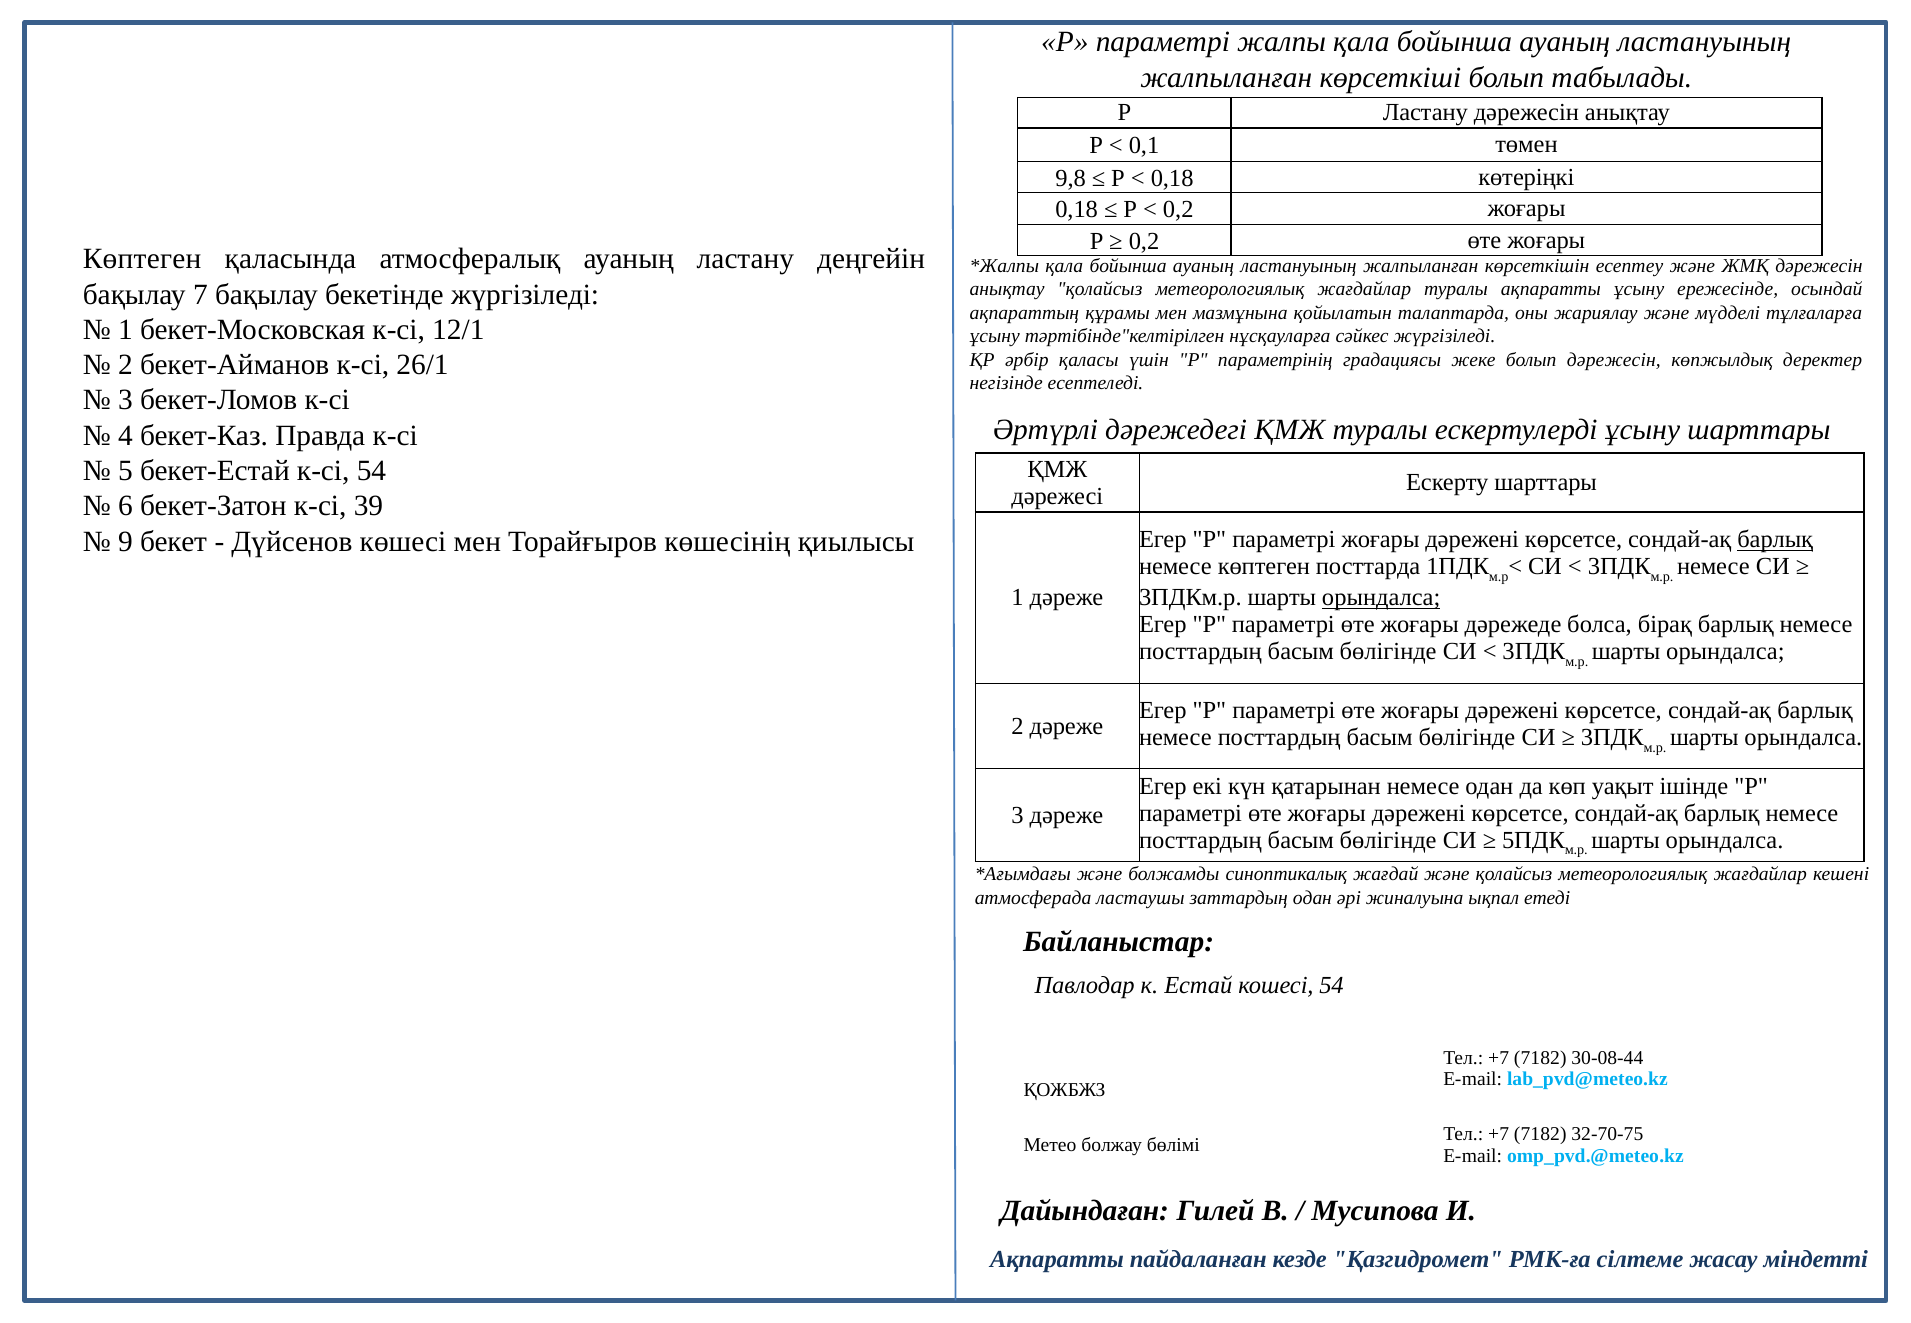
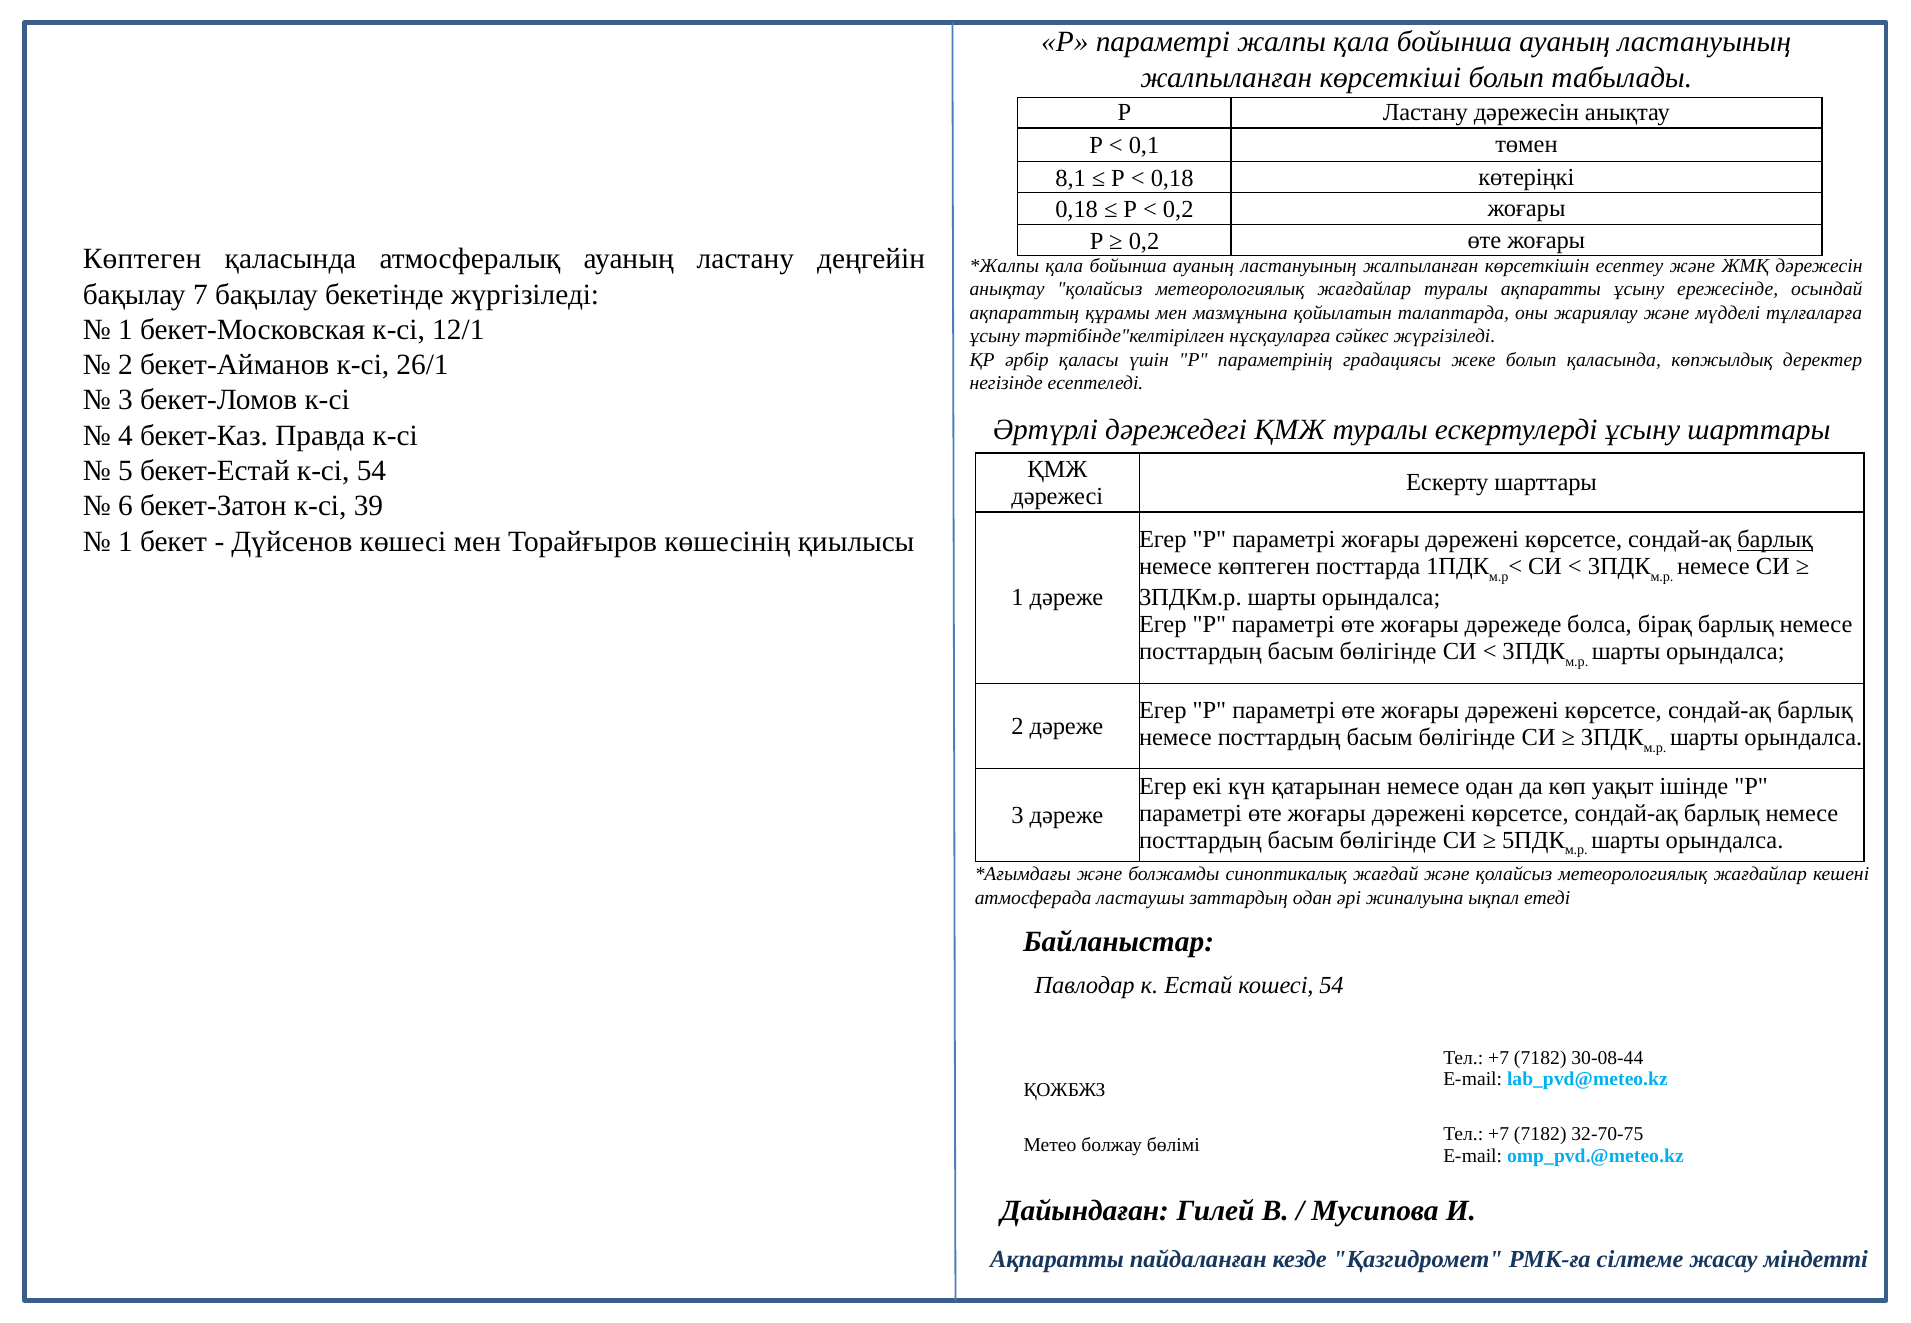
9,8: 9,8 -> 8,1 (1071, 178)
болып дәрежесін: дәрежесін -> қаласында (1614, 360)
9: 9 -> 1 (126, 541)
орындалса underline: present -> none (1381, 598)
